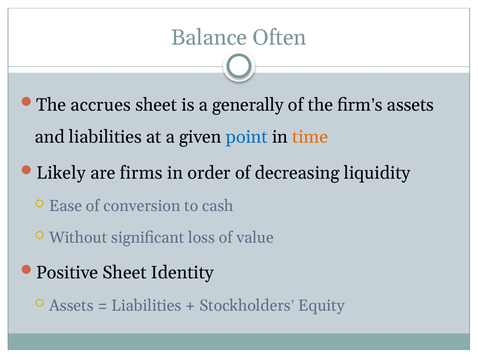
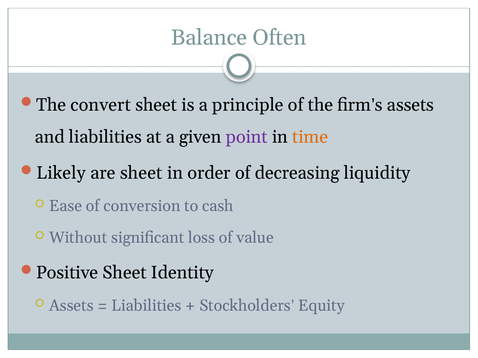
accrues: accrues -> convert (101, 105)
generally: generally -> principle (248, 105)
point colour: blue -> purple (247, 137)
are firms: firms -> sheet (141, 173)
